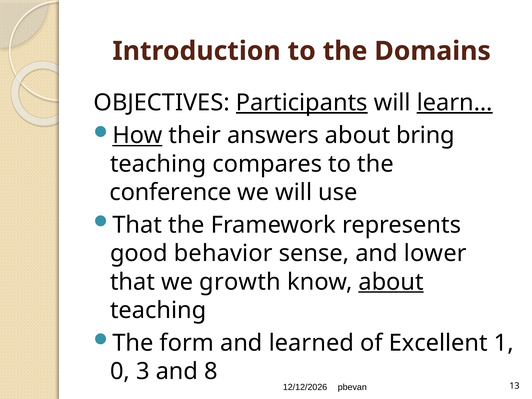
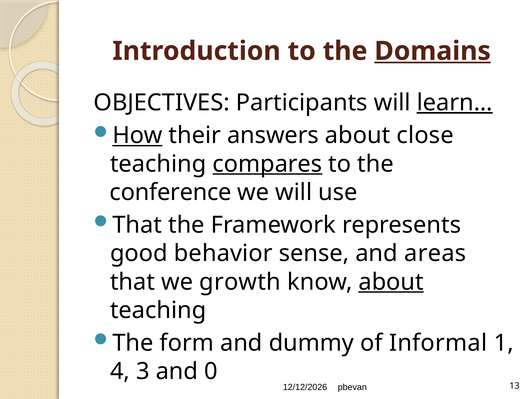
Domains underline: none -> present (433, 51)
Participants underline: present -> none (302, 103)
bring: bring -> close (425, 136)
compares underline: none -> present (267, 164)
lower: lower -> areas (435, 253)
learned: learned -> dummy (311, 343)
Excellent: Excellent -> Informal (438, 343)
0: 0 -> 4 (120, 371)
8: 8 -> 0 (211, 371)
